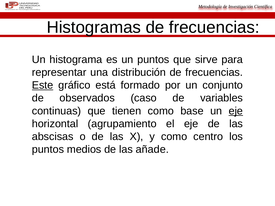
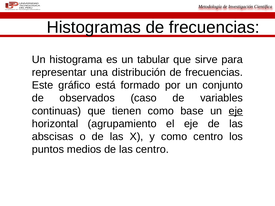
un puntos: puntos -> tabular (153, 60)
Este underline: present -> none (43, 85)
las añade: añade -> centro (152, 150)
